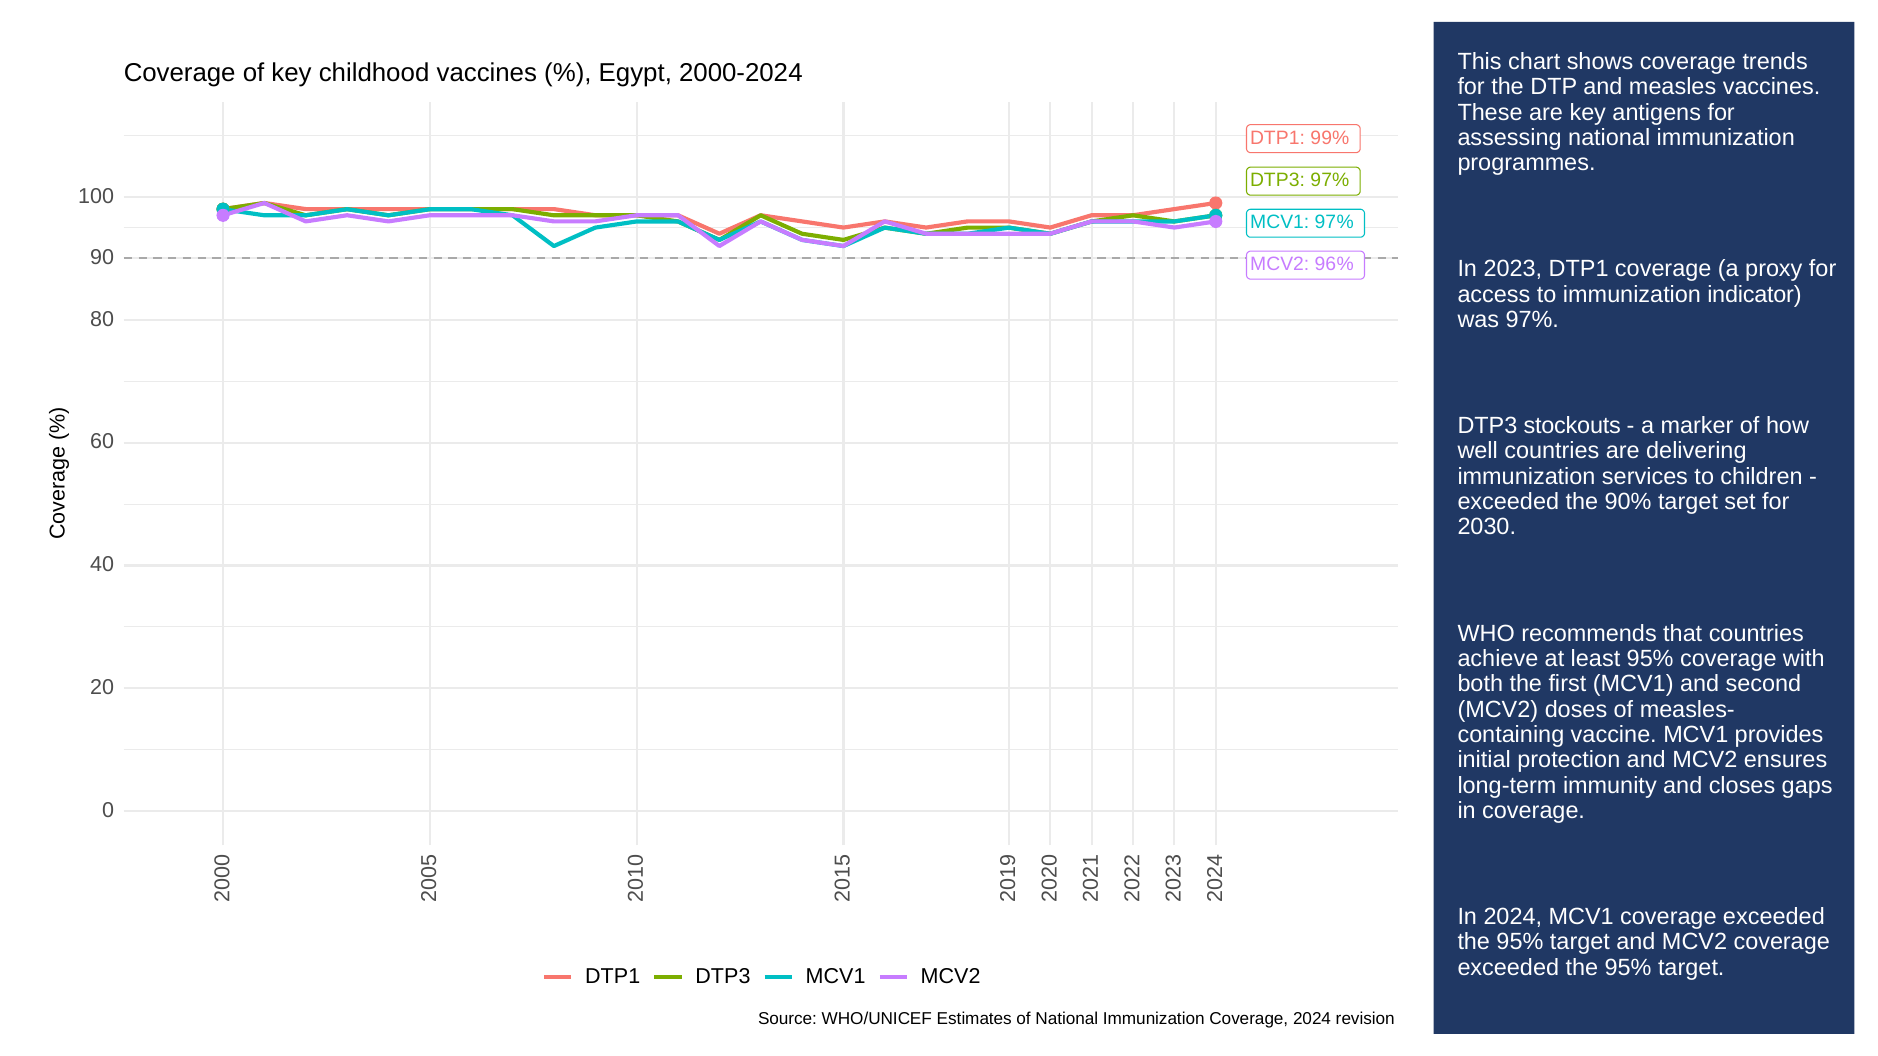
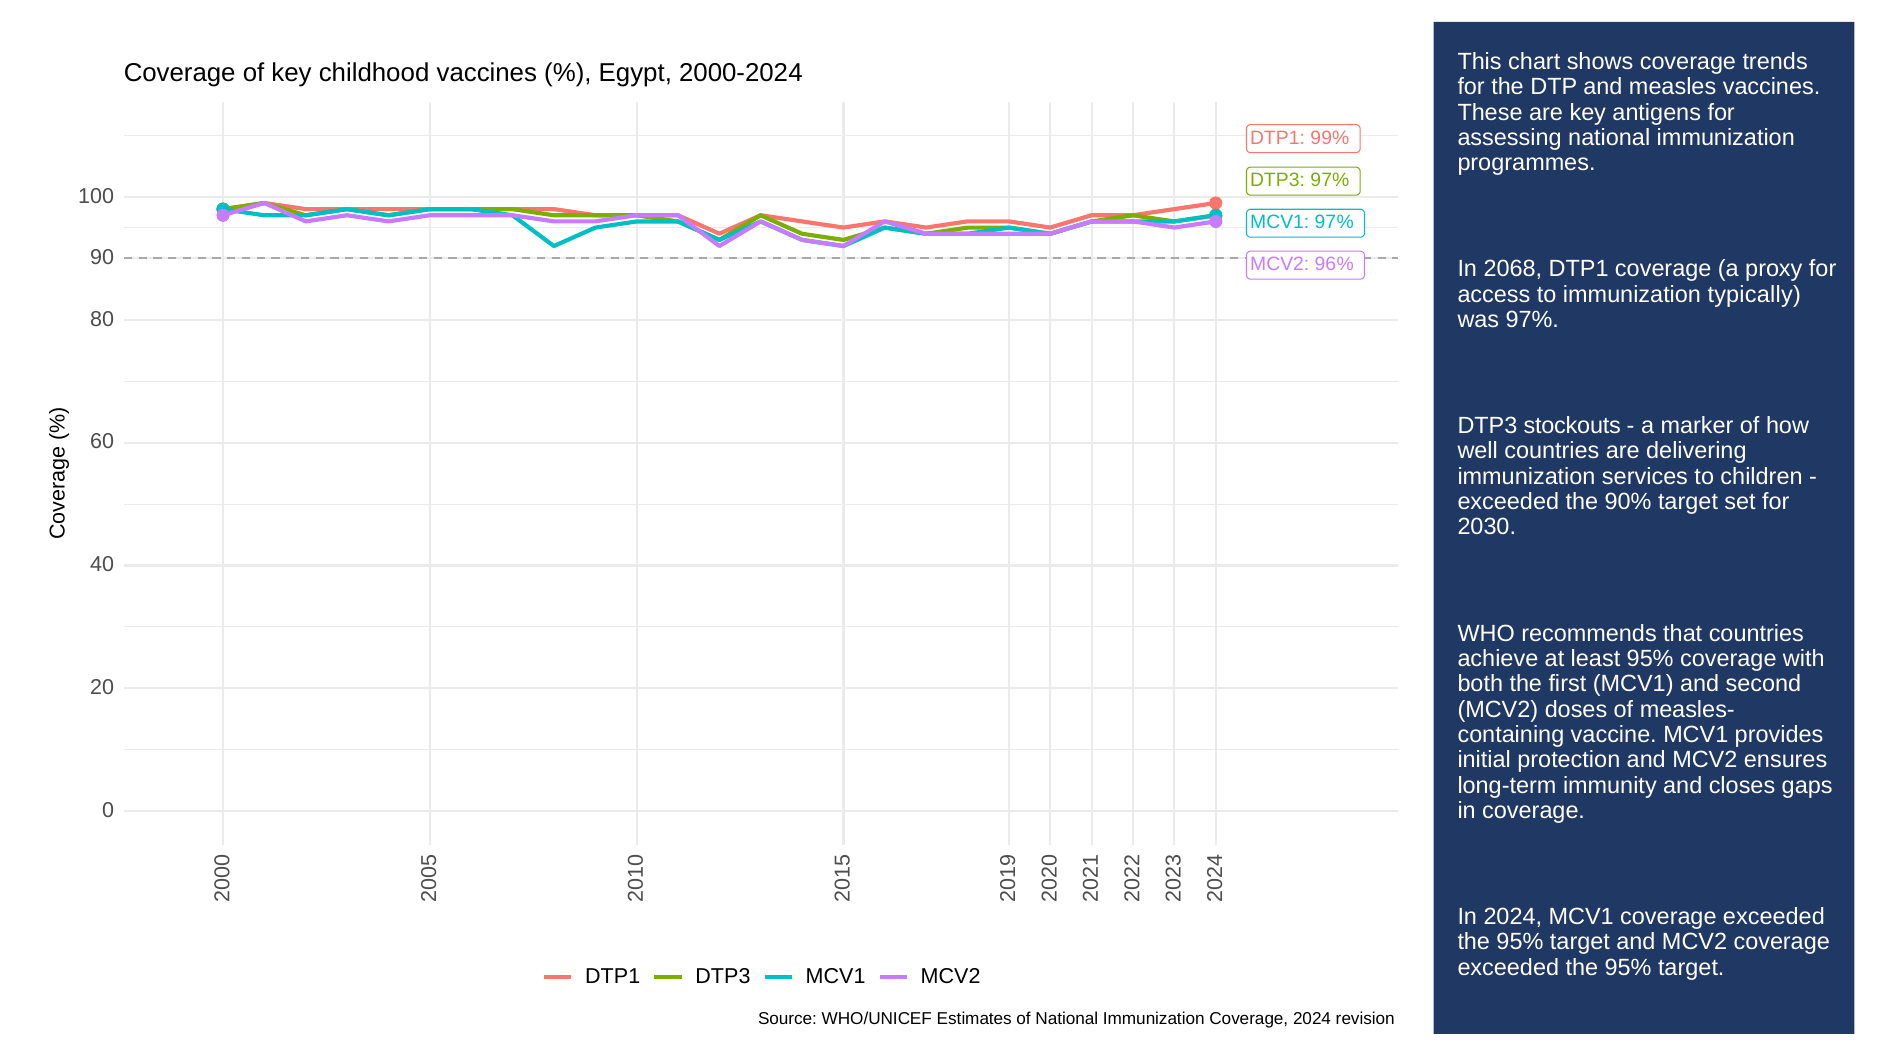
In 2023: 2023 -> 2068 (1513, 269)
indicator: indicator -> typically (1754, 295)
